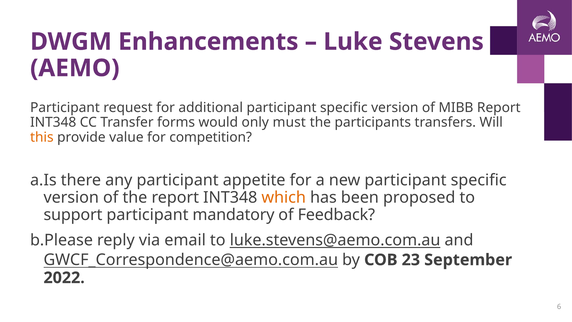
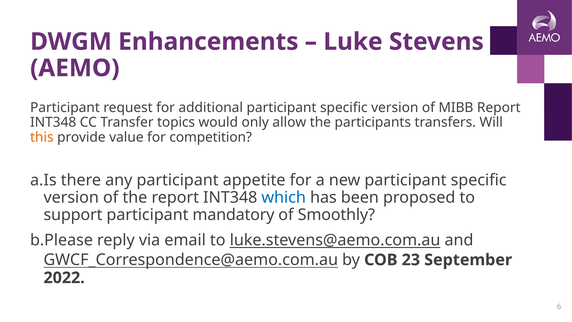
forms: forms -> topics (176, 122)
must: must -> allow (289, 122)
which colour: orange -> blue (284, 197)
Feedback: Feedback -> Smoothly (336, 215)
